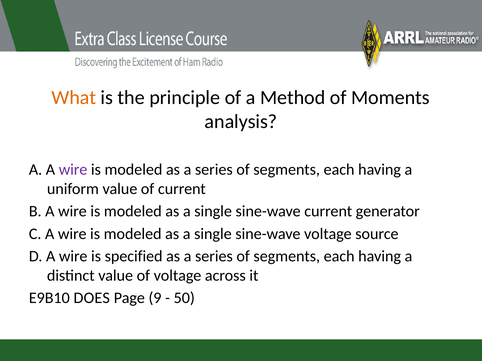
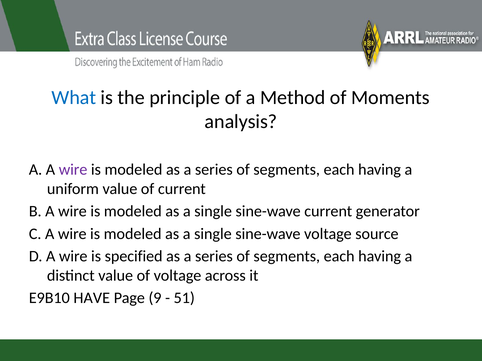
What colour: orange -> blue (74, 98)
DOES: DOES -> HAVE (92, 298)
50: 50 -> 51 (184, 298)
